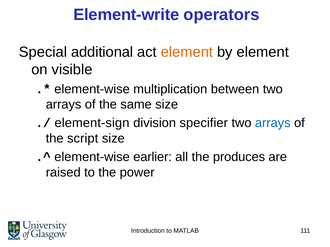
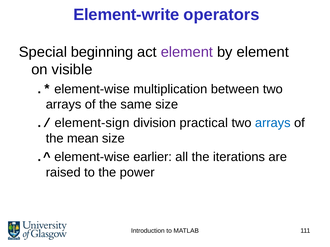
additional: additional -> beginning (102, 52)
element colour: orange -> purple (187, 52)
specifier: specifier -> practical (204, 123)
script: script -> mean (83, 139)
produces: produces -> iterations (239, 157)
